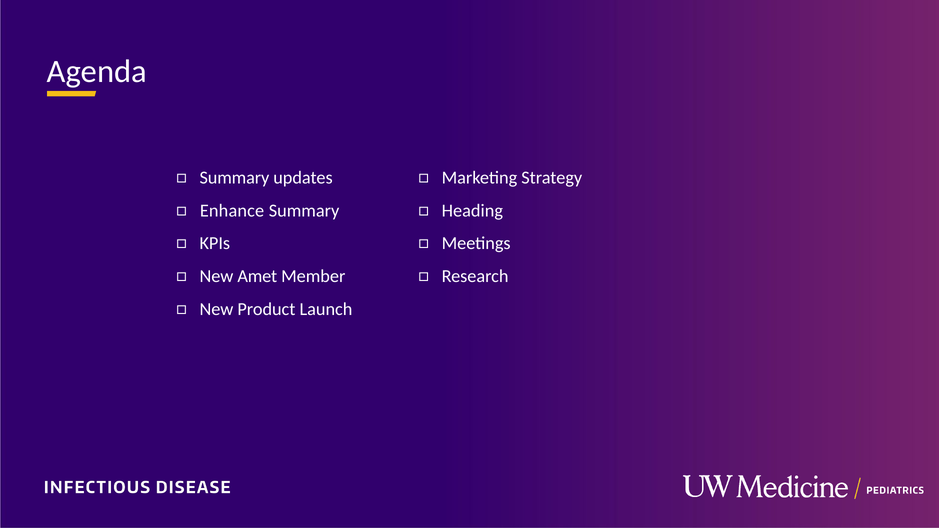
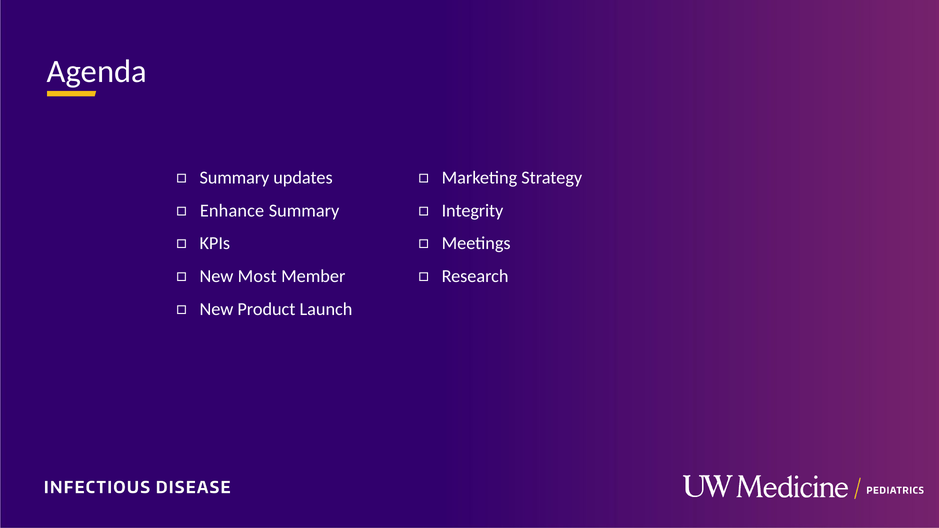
Heading: Heading -> Integrity (472, 211)
Amet: Amet -> Most (257, 276)
